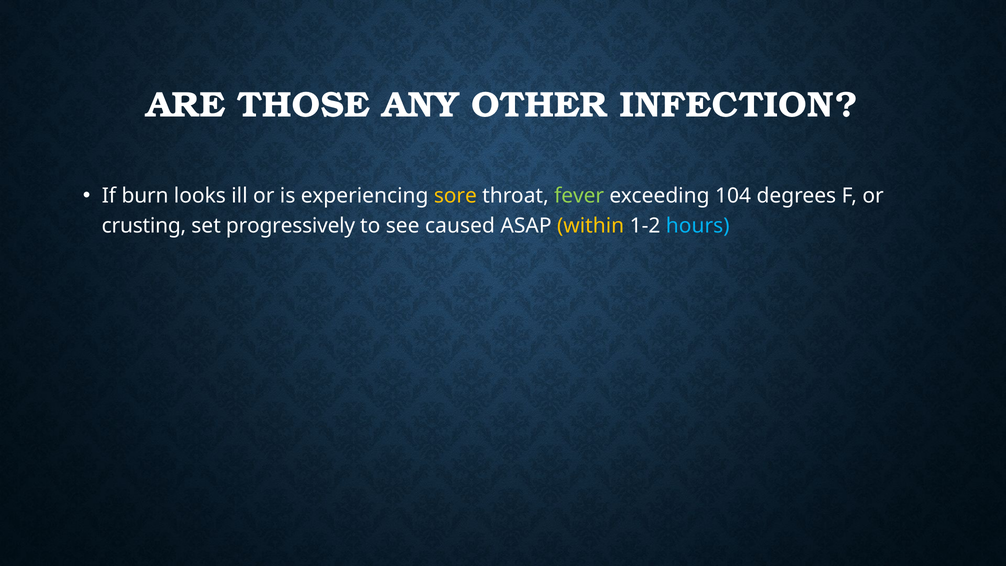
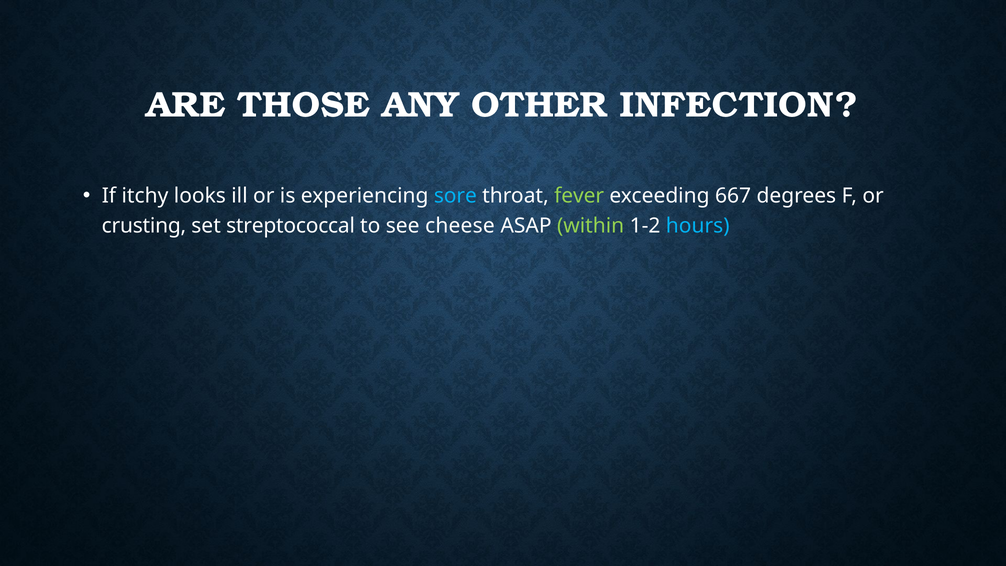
burn: burn -> itchy (145, 196)
sore colour: yellow -> light blue (455, 196)
104: 104 -> 667 (733, 196)
progressively: progressively -> streptococcal (291, 226)
caused: caused -> cheese (460, 226)
within colour: yellow -> light green (591, 226)
